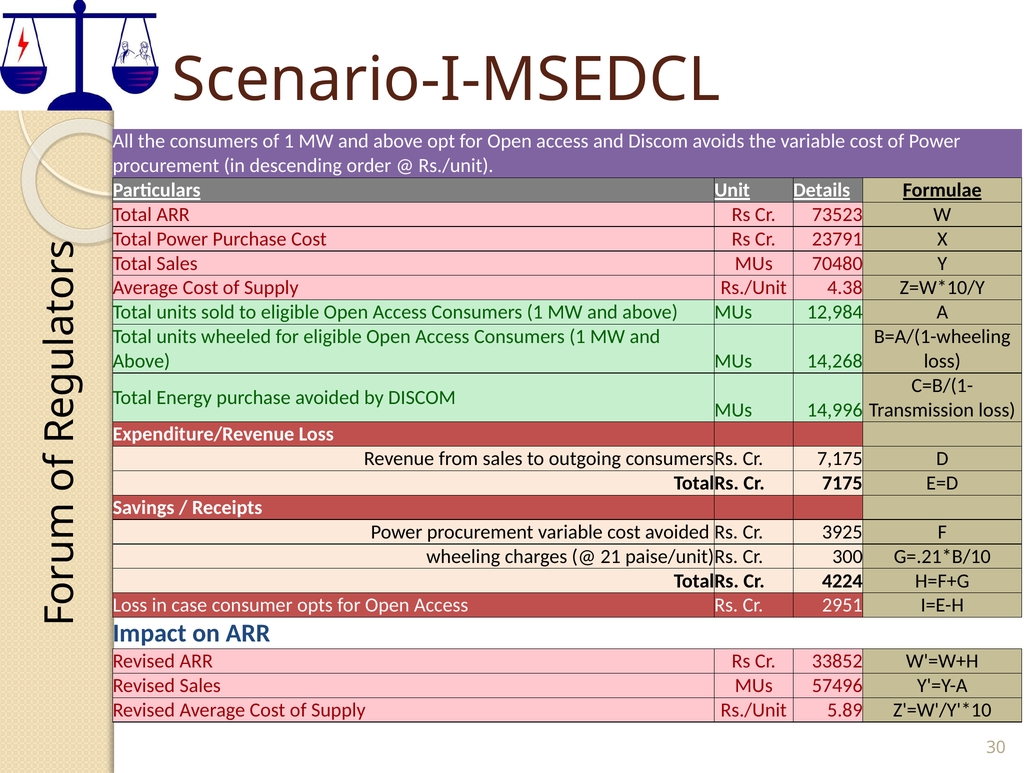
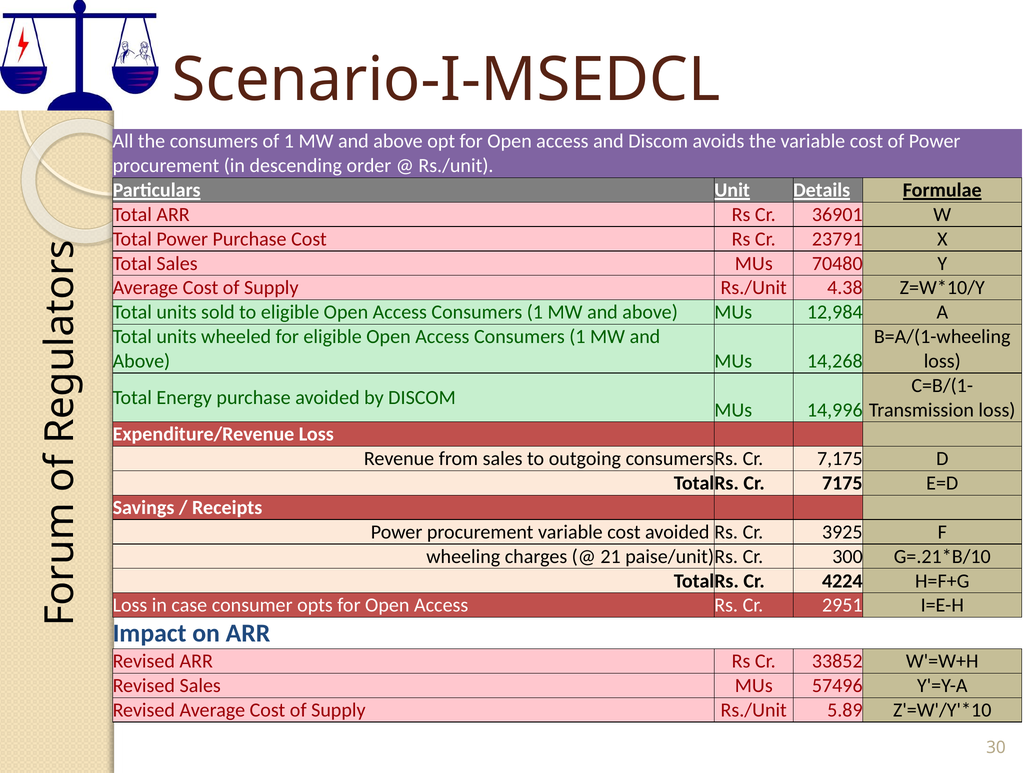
73523: 73523 -> 36901 (837, 214)
